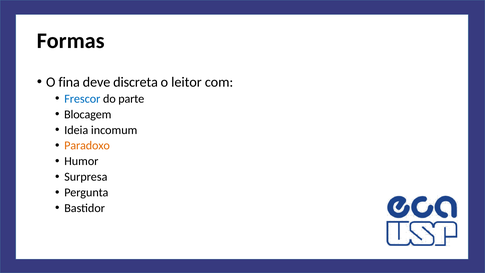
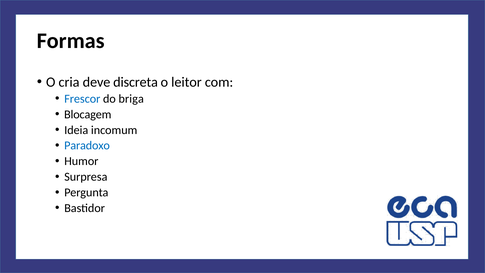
fina: fina -> cria (69, 82)
parte: parte -> briga (131, 99)
Paradoxo colour: orange -> blue (87, 146)
